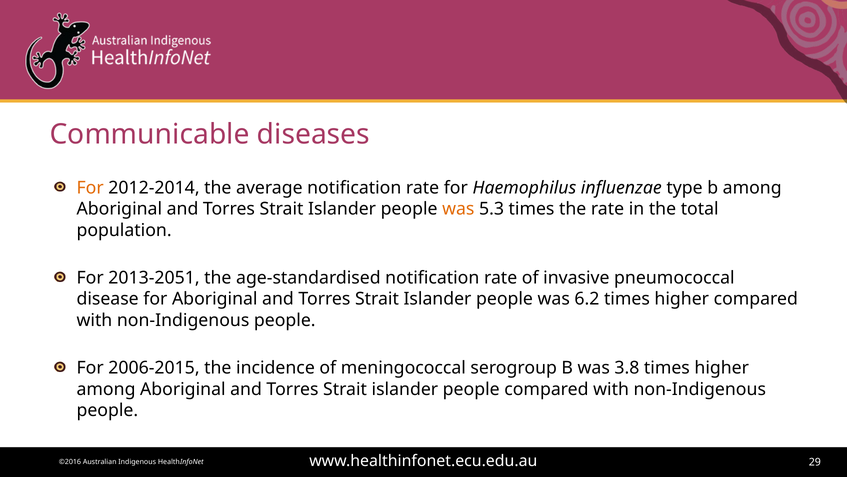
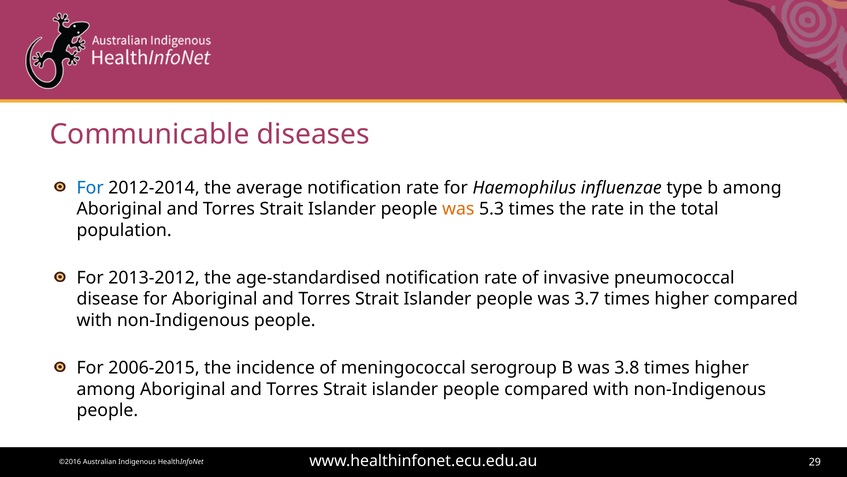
For colour: orange -> blue (90, 188)
2013-2051: 2013-2051 -> 2013-2012 (154, 278)
6.2: 6.2 -> 3.7 (587, 299)
